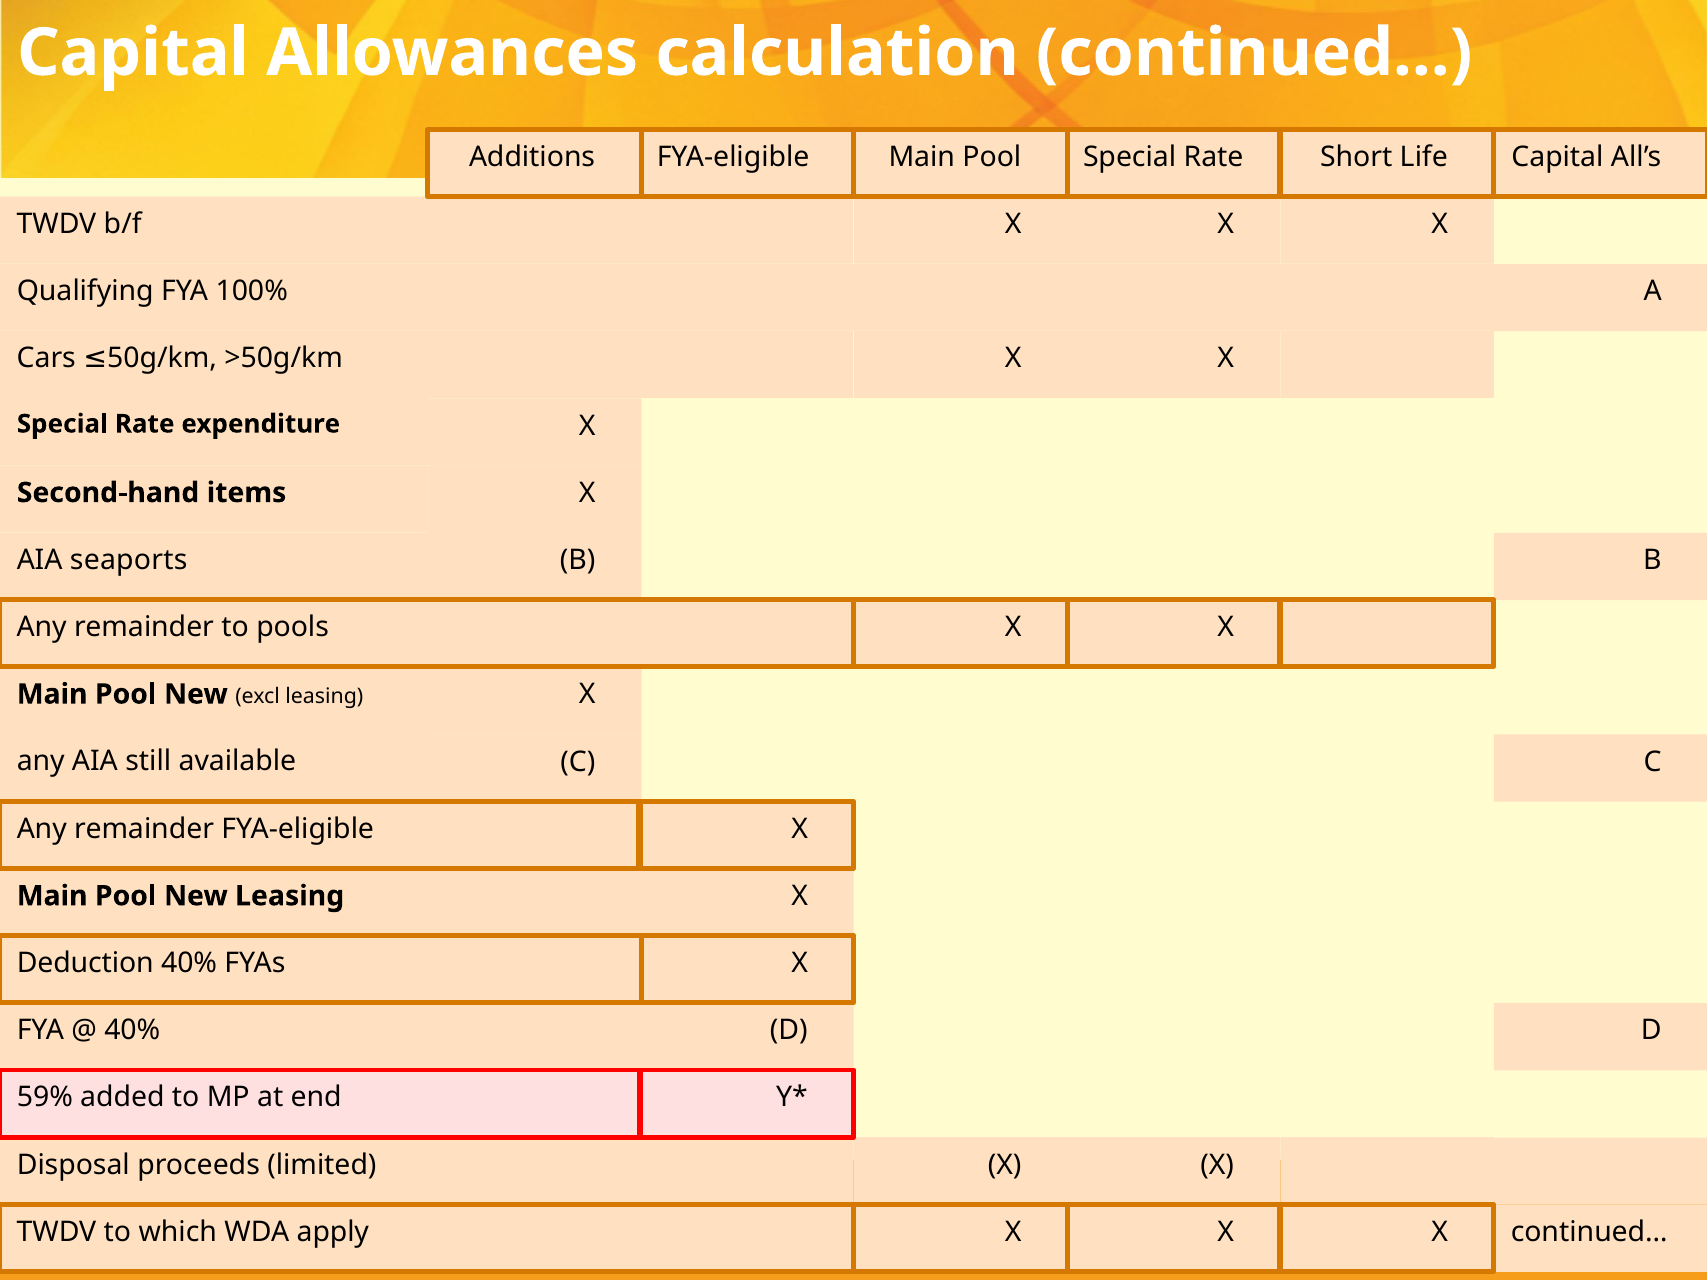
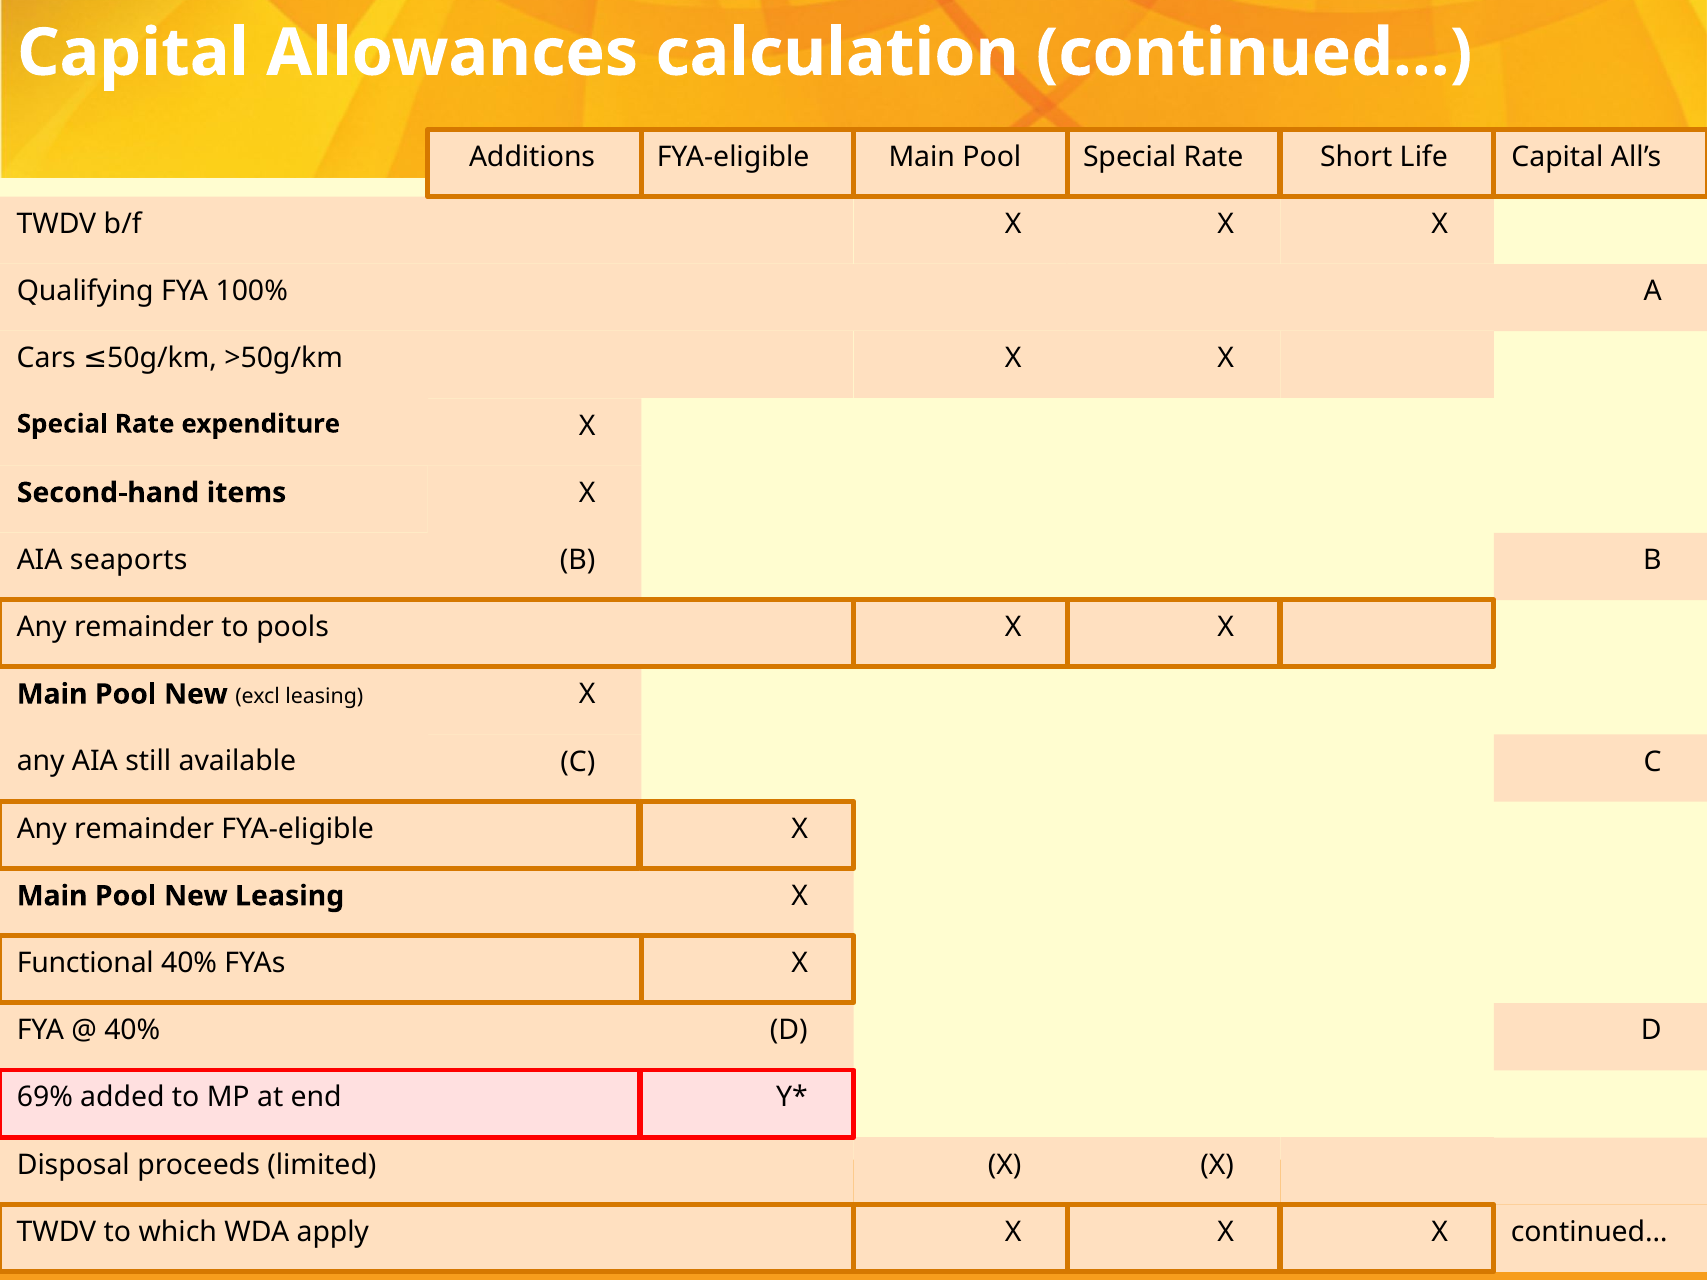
Deduction: Deduction -> Functional (85, 963)
59%: 59% -> 69% (45, 1098)
